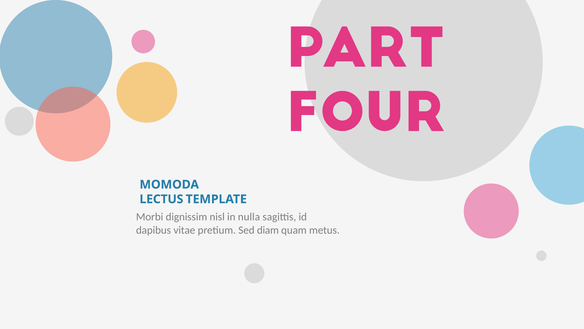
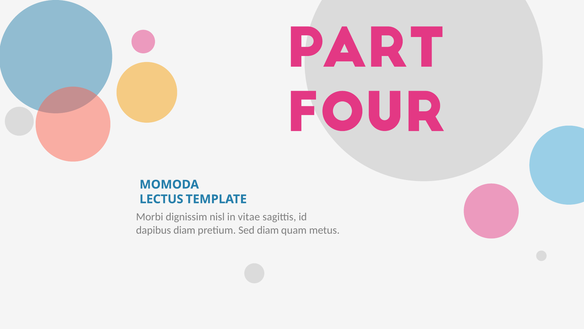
nulla: nulla -> vitae (249, 217)
dapibus vitae: vitae -> diam (184, 230)
